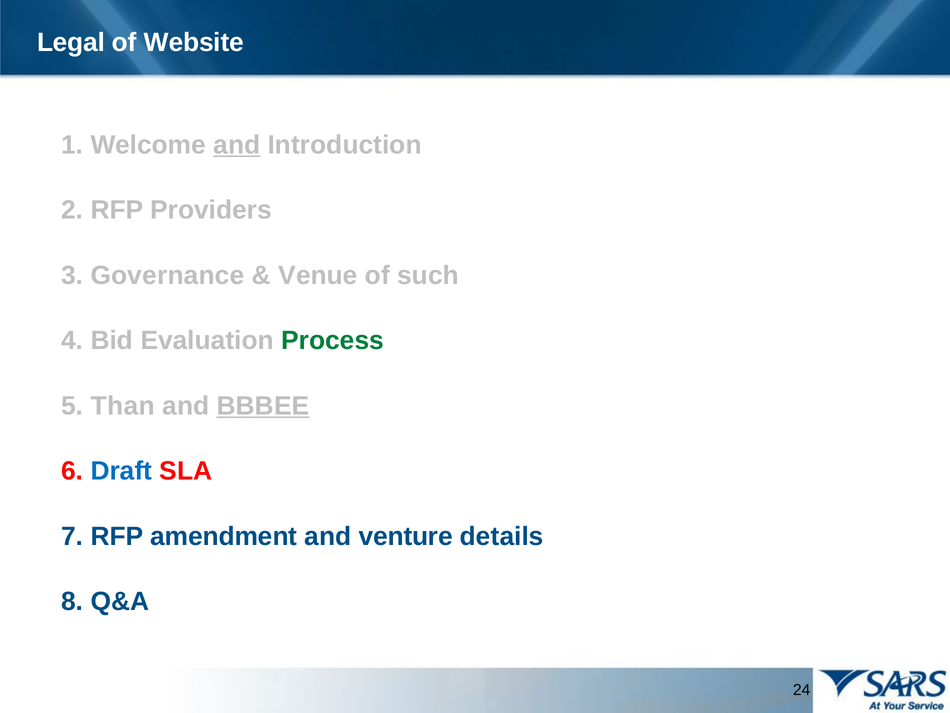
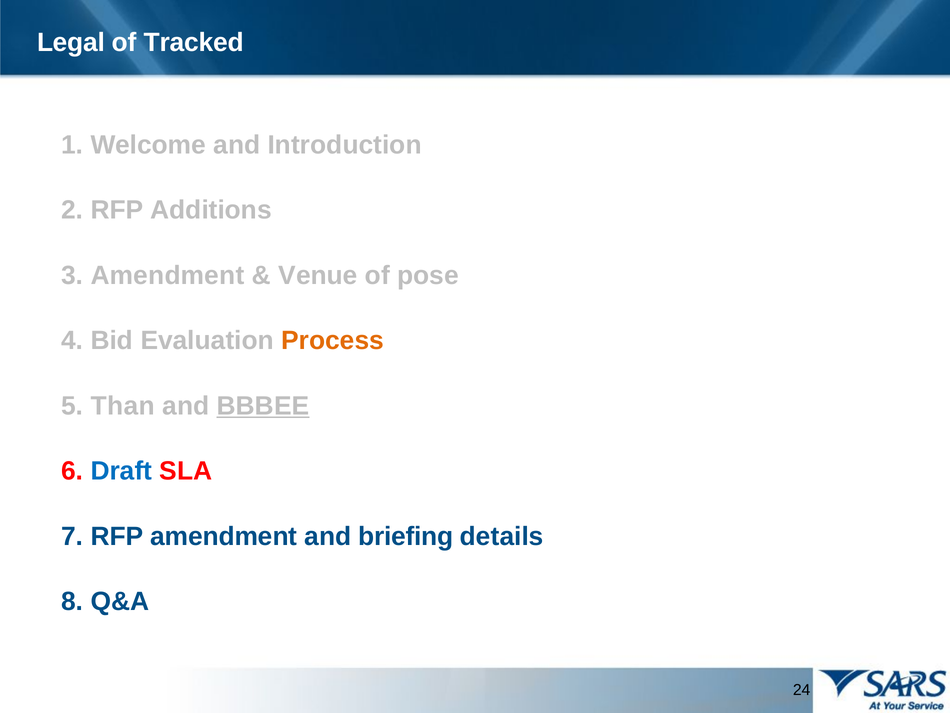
Website: Website -> Tracked (194, 43)
and underline: present -> none (237, 145)
Providers: Providers -> Additions (211, 210)
3 Governance: Governance -> Amendment (167, 275)
such: such -> pose (428, 275)
Process colour: green -> orange (333, 340)
venture: venture -> briefing (406, 536)
